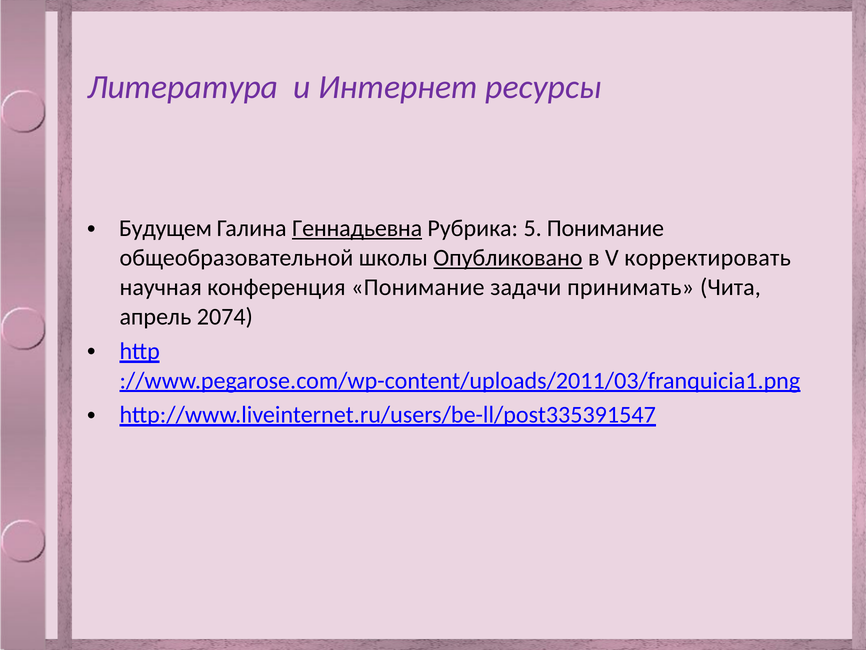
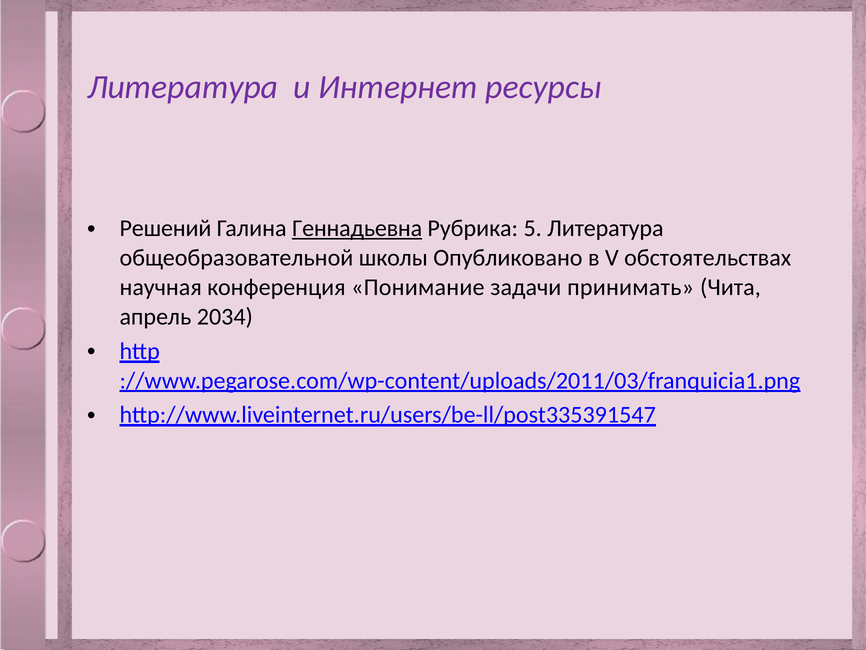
Будущем: Будущем -> Решений (165, 228)
5 Понимание: Понимание -> Литература (605, 228)
Опубликовано underline: present -> none (508, 258)
корректировать: корректировать -> обстоятельствах (708, 258)
2074: 2074 -> 2034 (225, 317)
